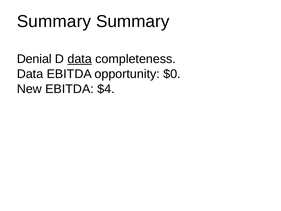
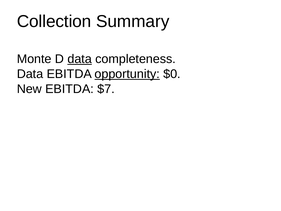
Summary: Summary -> Collection (54, 21)
Denial: Denial -> Monte (34, 59)
opportunity underline: none -> present (127, 74)
$4: $4 -> $7 (106, 89)
